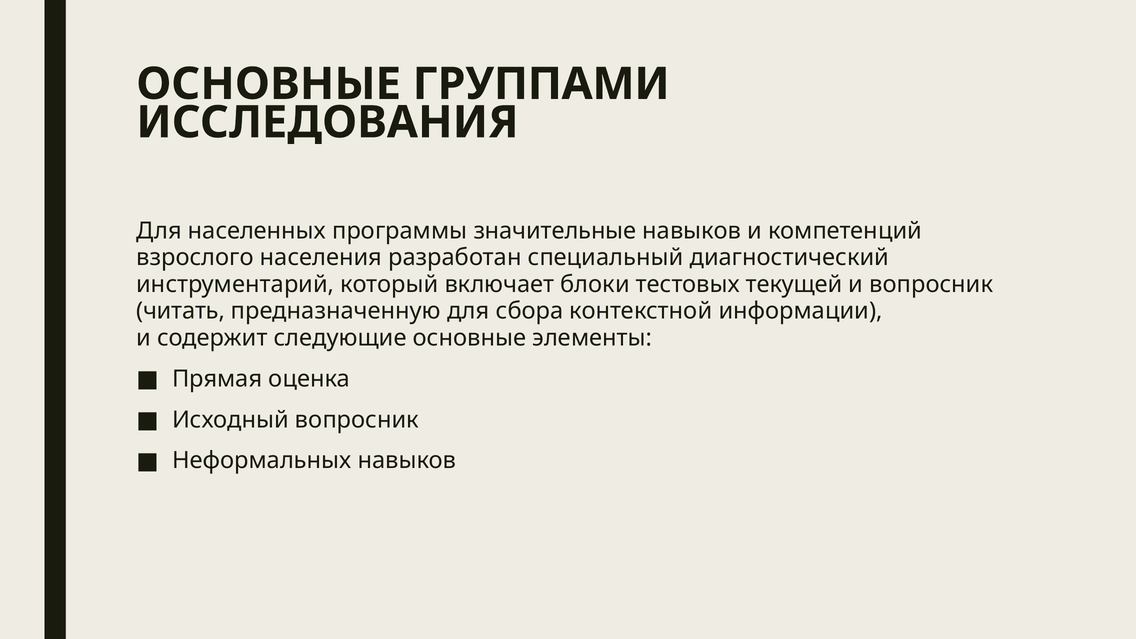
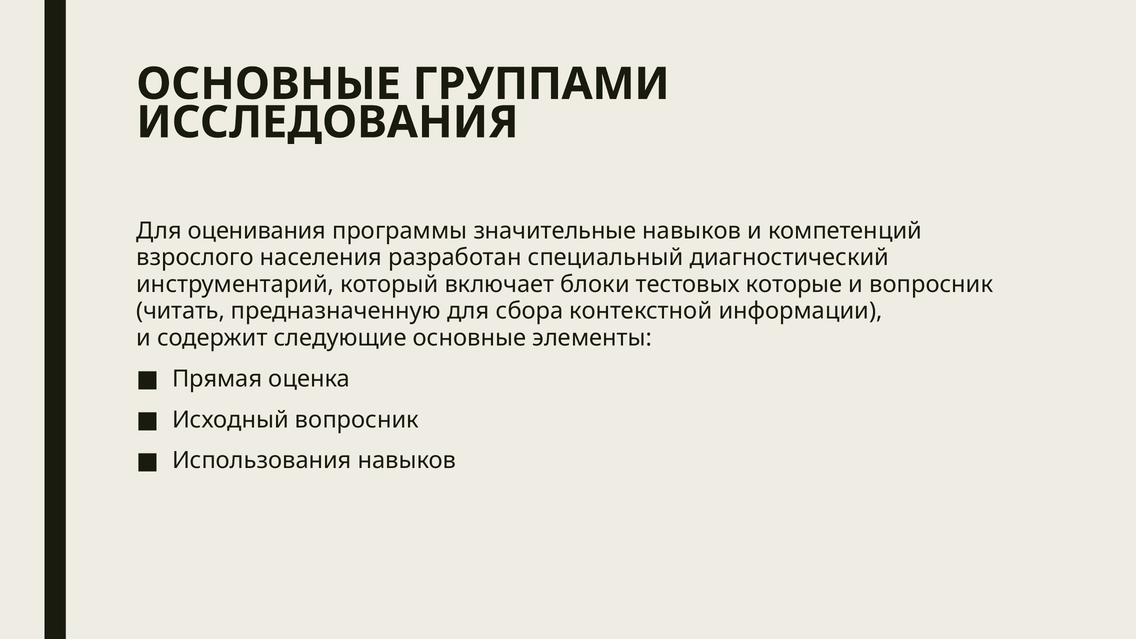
населенных: населенных -> оценивания (257, 231)
текущей: текущей -> которые (794, 284)
Неформальных: Неформальных -> Использования (262, 461)
